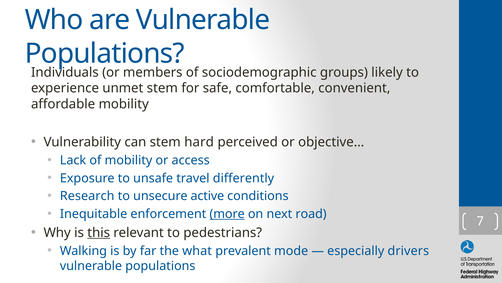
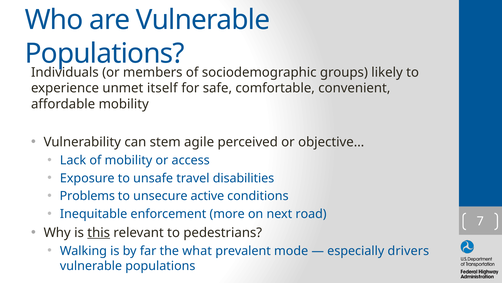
unmet stem: stem -> itself (162, 88)
hard: hard -> agile (199, 142)
differently: differently -> disabilities (244, 178)
Research: Research -> Problems (87, 196)
more underline: present -> none (227, 214)
